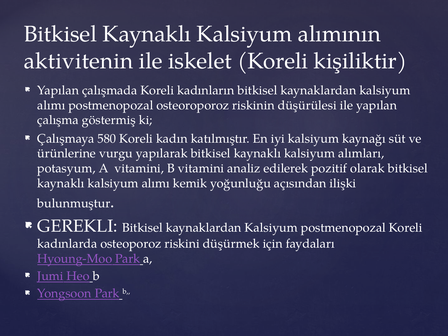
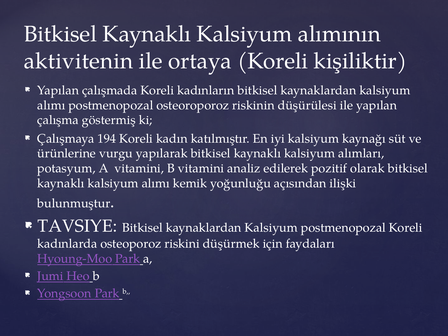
iskelet: iskelet -> ortaya (200, 61)
580: 580 -> 194 (107, 139)
GEREKLI: GEREKLI -> TAVSIYE (77, 226)
